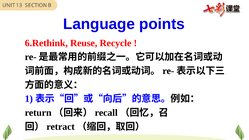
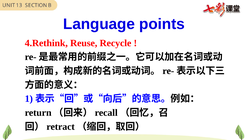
6.Rethink: 6.Rethink -> 4.Rethink (46, 43)
